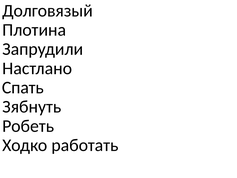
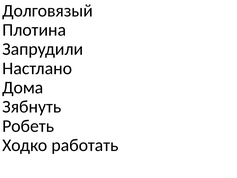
Спать: Спать -> Дома (23, 87)
